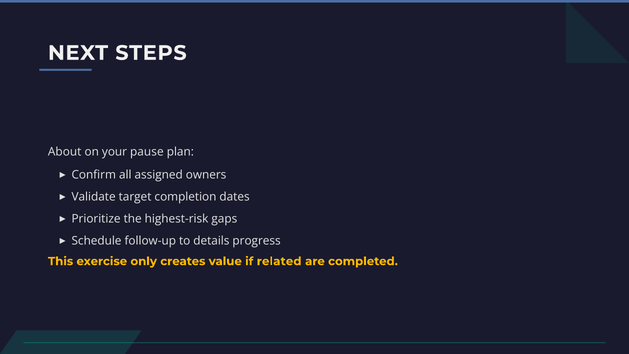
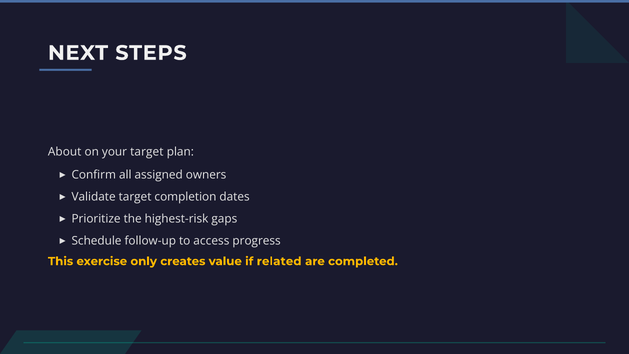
your pause: pause -> target (147, 152)
details: details -> access (211, 241)
